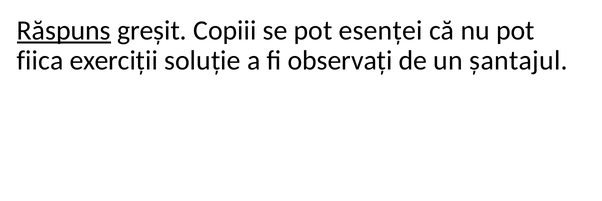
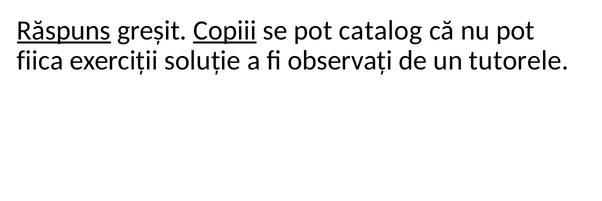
Copiii underline: none -> present (225, 31)
esenței: esenței -> catalog (381, 31)
șantajul: șantajul -> tutorele (519, 61)
